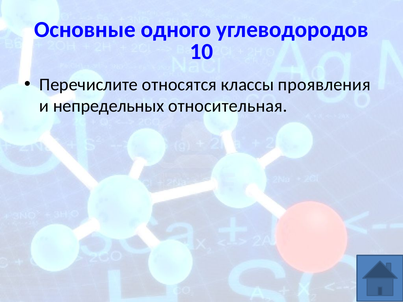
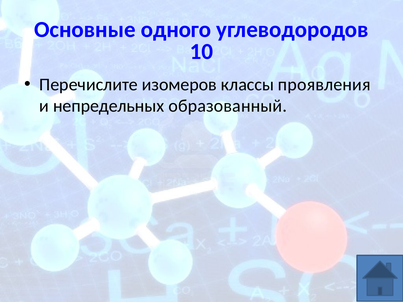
относятся: относятся -> изомеров (179, 85)
относительная: относительная -> образованный (228, 106)
